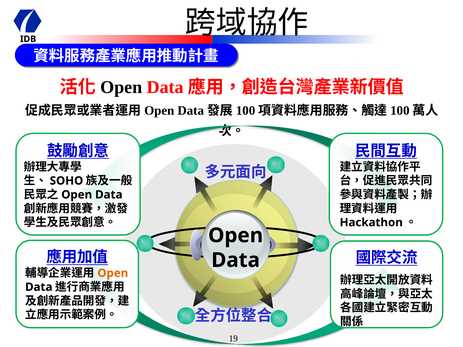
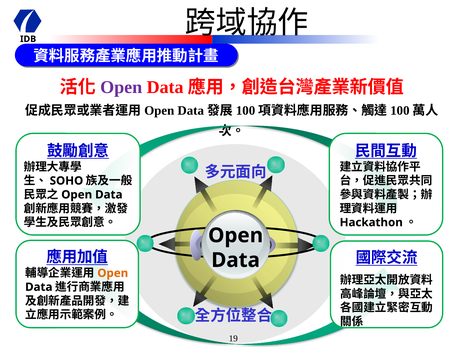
Open colour: black -> purple (121, 87)
